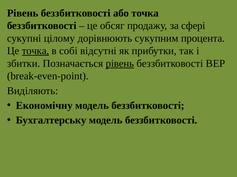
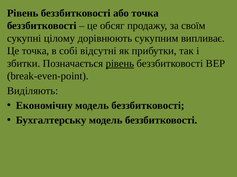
сфері: сфері -> своїм (193, 26)
процента: процента -> випливає (203, 38)
точка underline: present -> none (35, 51)
